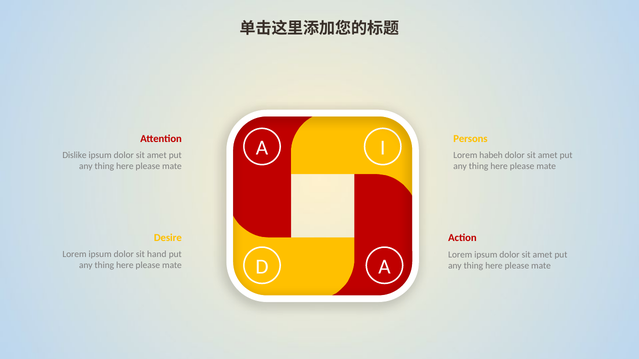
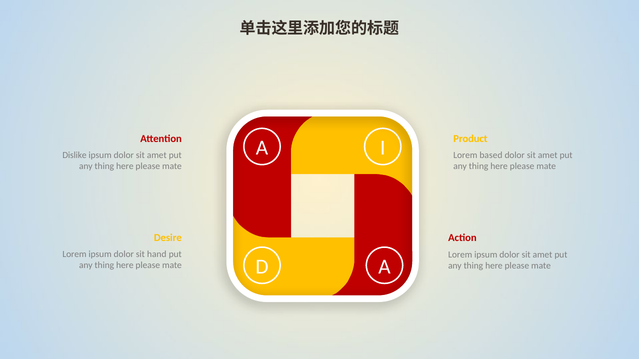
Persons: Persons -> Product (470, 139)
habeh: habeh -> based (491, 155)
